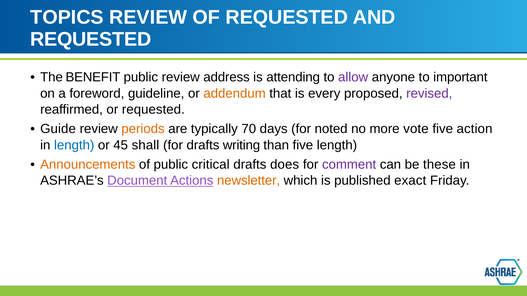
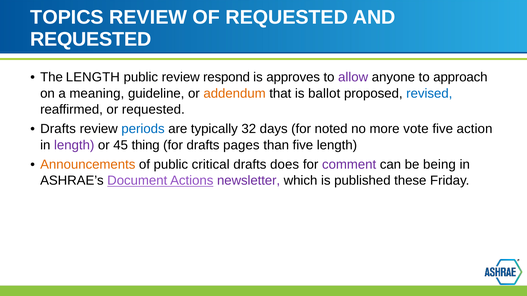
The BENEFIT: BENEFIT -> LENGTH (93, 77)
address: address -> respond (227, 77)
attending: attending -> approves (293, 77)
important: important -> approach (460, 77)
foreword: foreword -> meaning (97, 94)
every: every -> ballot (324, 94)
revised colour: purple -> blue (429, 94)
Guide: Guide -> Drafts (58, 129)
periods colour: orange -> blue (143, 129)
70: 70 -> 32 (249, 129)
length colour: blue -> purple (74, 145)
shall: shall -> thing (146, 145)
writing: writing -> pages (241, 145)
these: these -> being (439, 165)
newsletter colour: orange -> purple (249, 181)
exact: exact -> these (410, 181)
